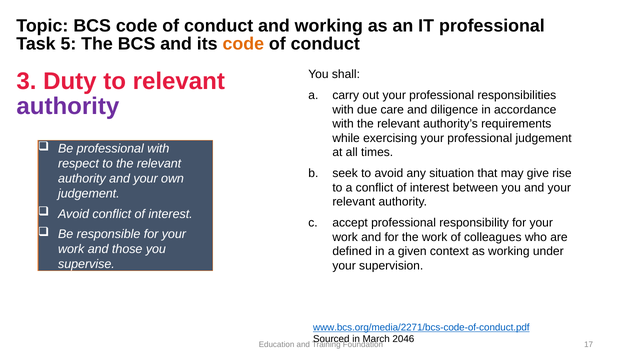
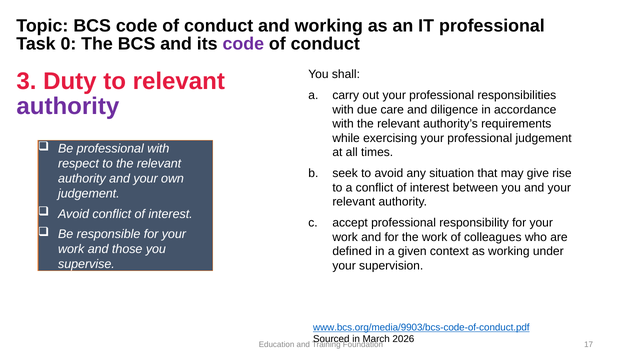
5: 5 -> 0 (68, 44)
code colour: orange -> purple (243, 44)
www.bcs.org/media/2271/bcs-code-of-conduct.pdf: www.bcs.org/media/2271/bcs-code-of-conduct.pdf -> www.bcs.org/media/9903/bcs-code-of-conduct.pdf (421, 327)
2046: 2046 -> 2026 (403, 339)
